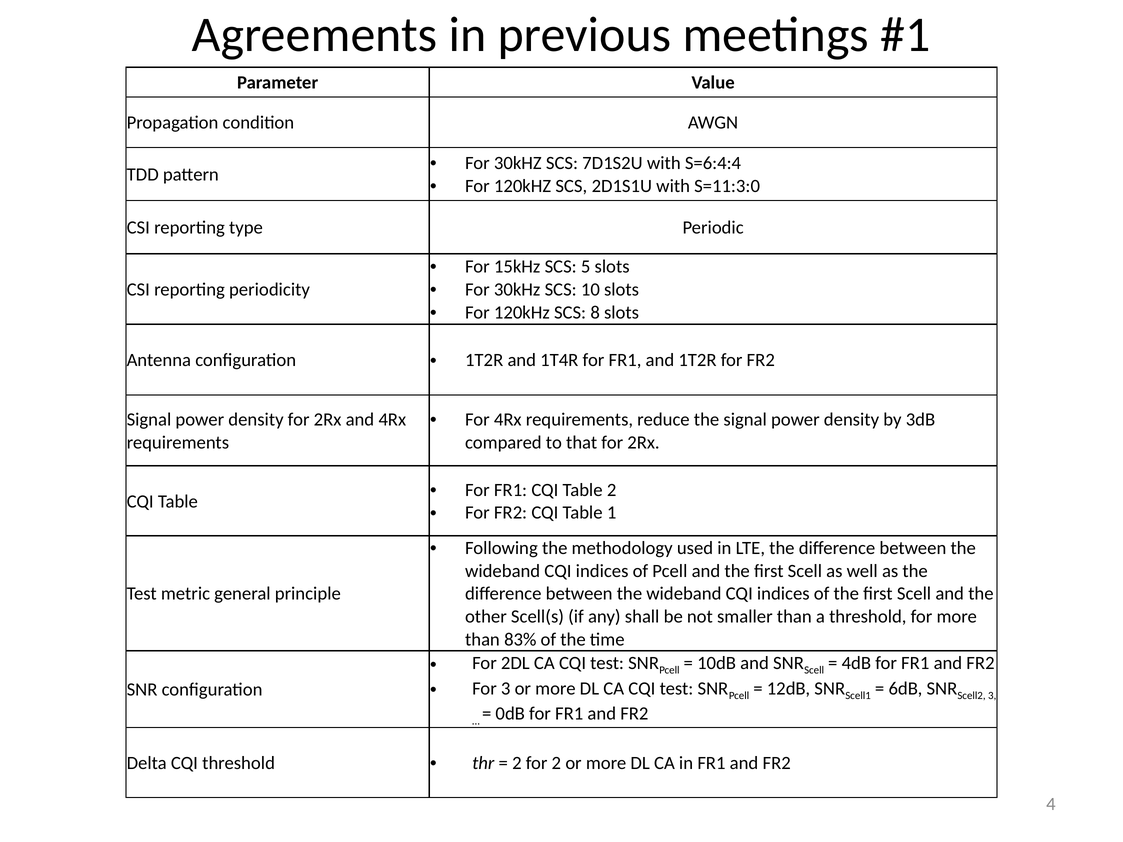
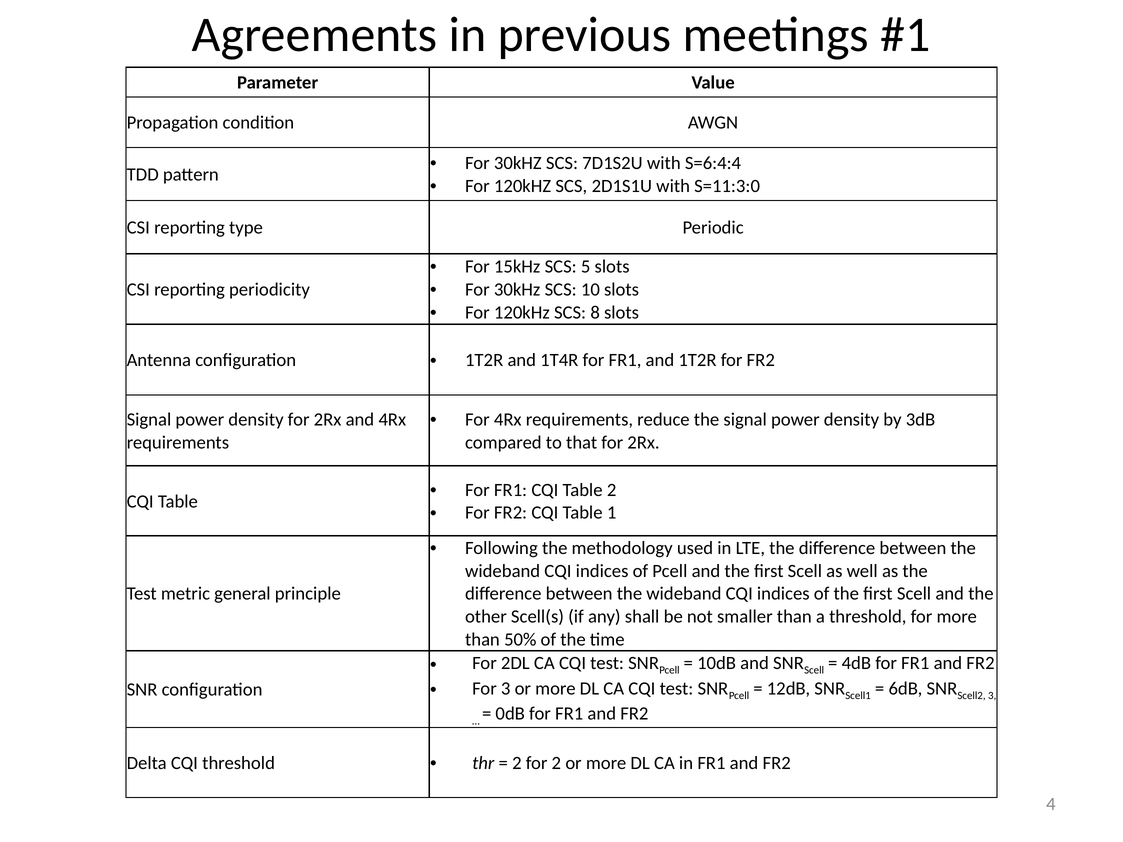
83%: 83% -> 50% (520, 640)
